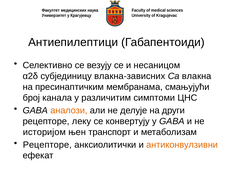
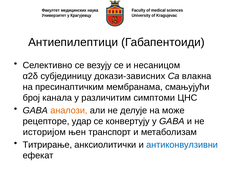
влакна-зависних: влакна-зависних -> докази-зависних (130, 76)
други: други -> може (173, 111)
леку: леку -> удар (82, 122)
Рецепторе: Рецепторе -> Титрирање (47, 145)
антиконвулзивни colour: orange -> blue (182, 145)
